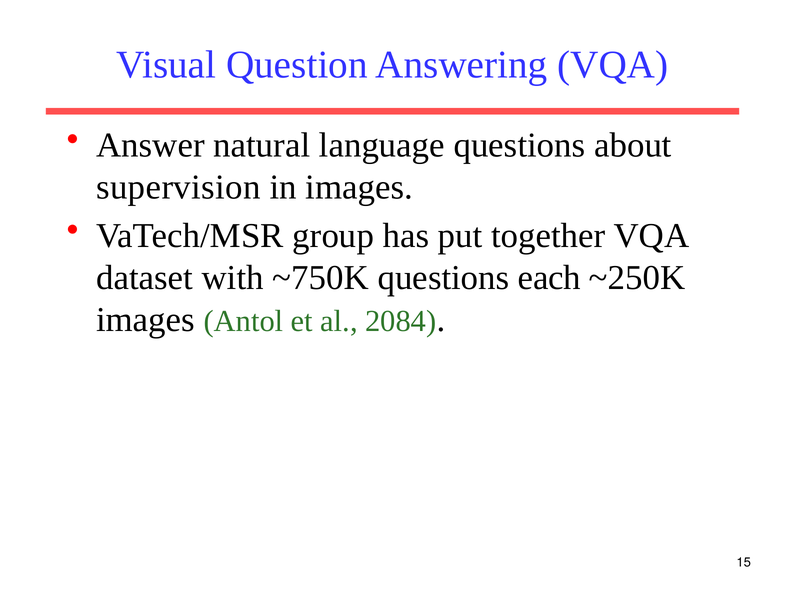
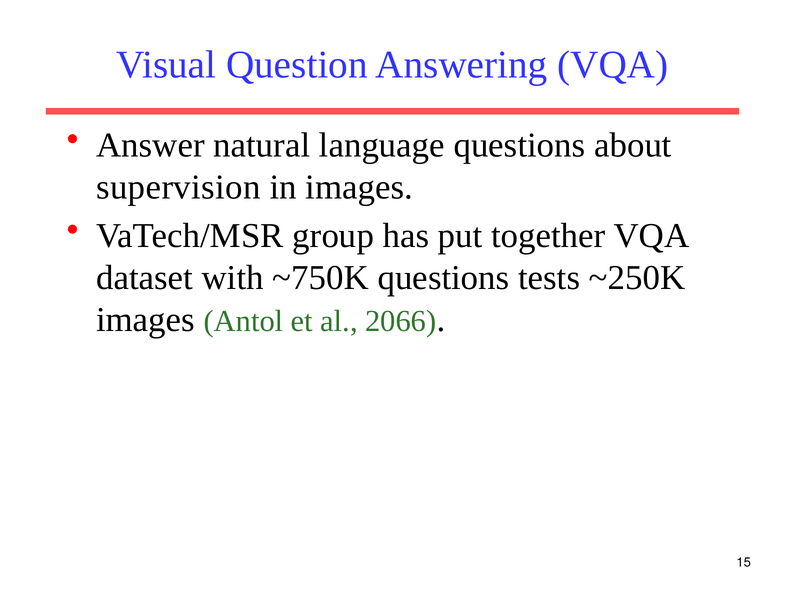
each: each -> tests (549, 278)
2084: 2084 -> 2066 (401, 321)
